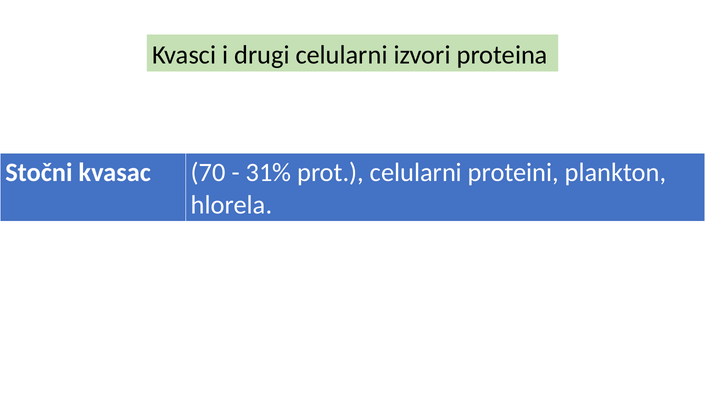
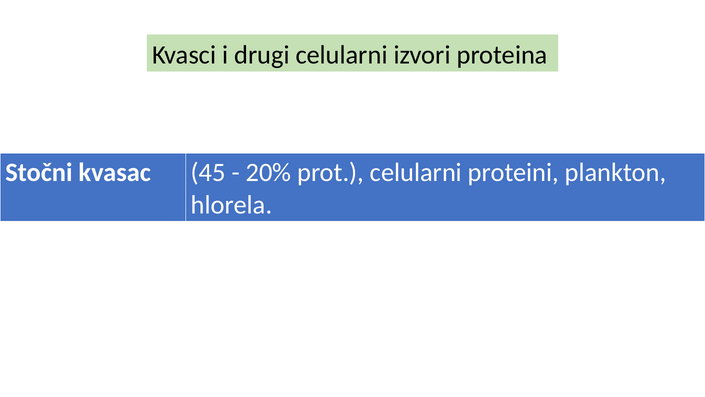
70: 70 -> 45 (208, 172)
31%: 31% -> 20% (268, 172)
